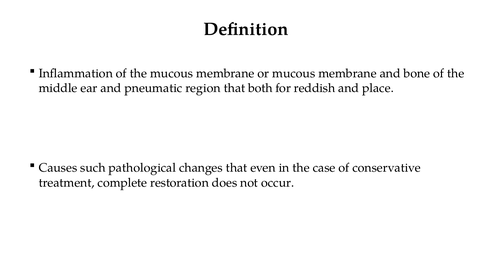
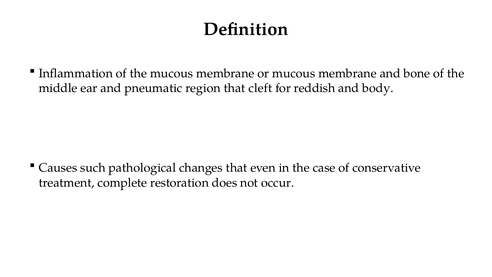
both: both -> cleft (260, 88)
place: place -> body (378, 88)
